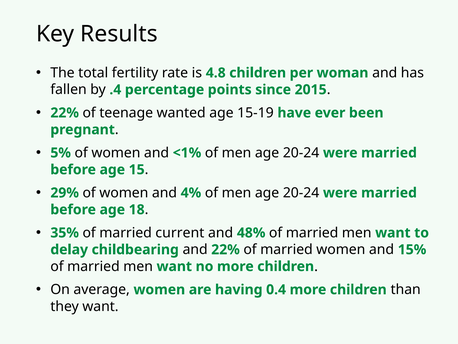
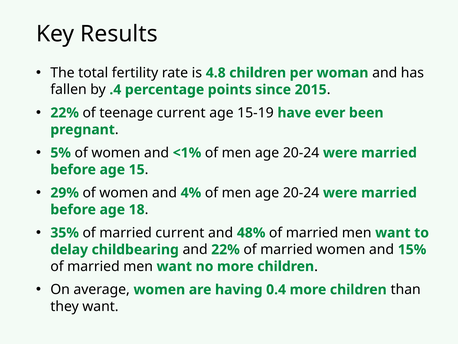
teenage wanted: wanted -> current (181, 113)
